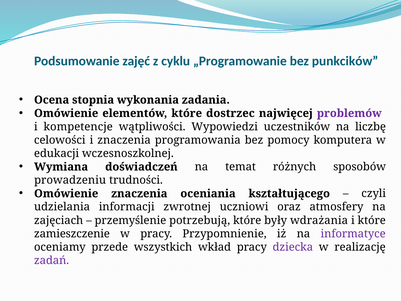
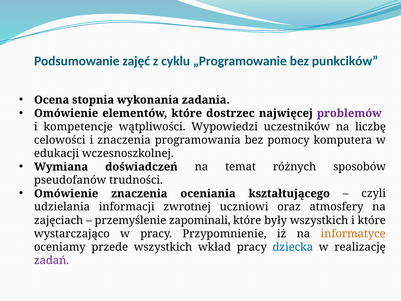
prowadzeniu: prowadzeniu -> pseudofanów (70, 180)
potrzebują: potrzebują -> zapominali (200, 220)
były wdrażania: wdrażania -> wszystkich (319, 220)
zamieszczenie: zamieszczenie -> wystarczająco (72, 234)
informatyce colour: purple -> orange (353, 234)
dziecka colour: purple -> blue (293, 247)
